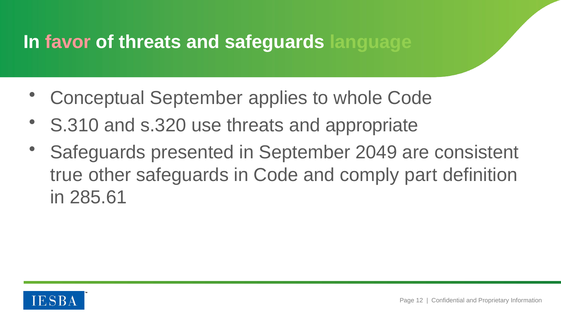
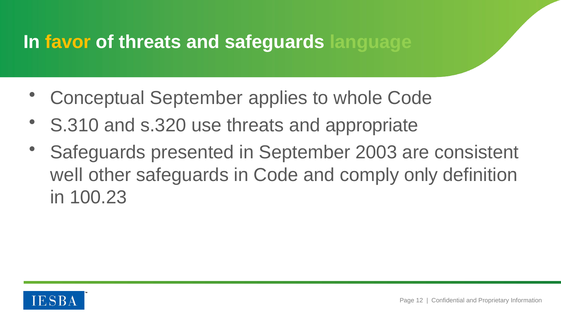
favor colour: pink -> yellow (68, 42)
2049: 2049 -> 2003 (376, 152)
true: true -> well (67, 175)
part: part -> only (421, 175)
285.61: 285.61 -> 100.23 (98, 197)
